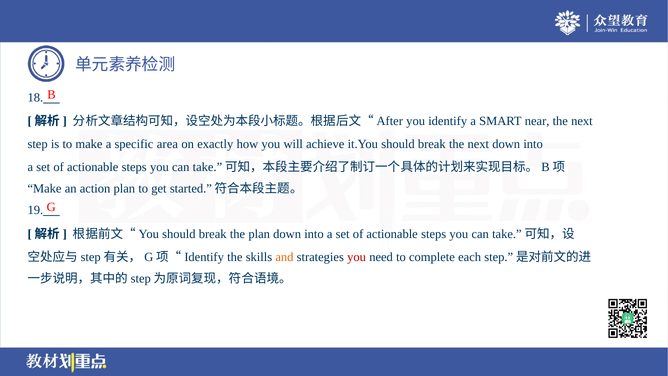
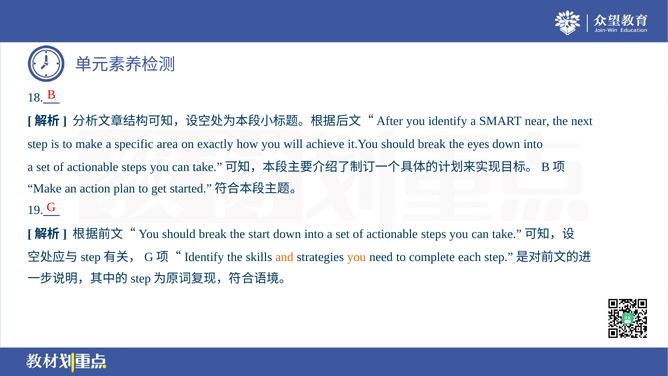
break the next: next -> eyes (478, 144)
the plan: plan -> start (259, 234)
you colour: red -> orange (357, 257)
